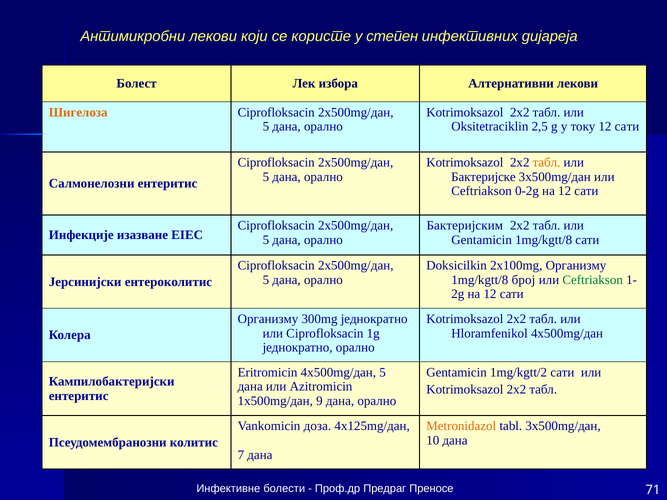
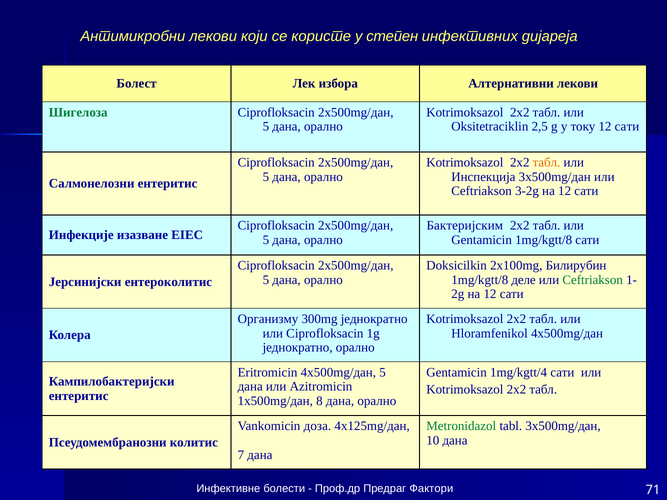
Шигелоза colour: orange -> green (78, 112)
Бактеријске: Бактеријске -> Инспекција (483, 177)
0-2g: 0-2g -> 3-2g (527, 191)
2x100mg Организму: Организму -> Билирубин (576, 266)
број: број -> деле (524, 280)
1mg/kgtt/2: 1mg/kgtt/2 -> 1mg/kgtt/4 (519, 372)
9: 9 -> 8 (319, 401)
Metronidazol colour: orange -> green (461, 426)
Преносе: Преносе -> Фактори (431, 489)
